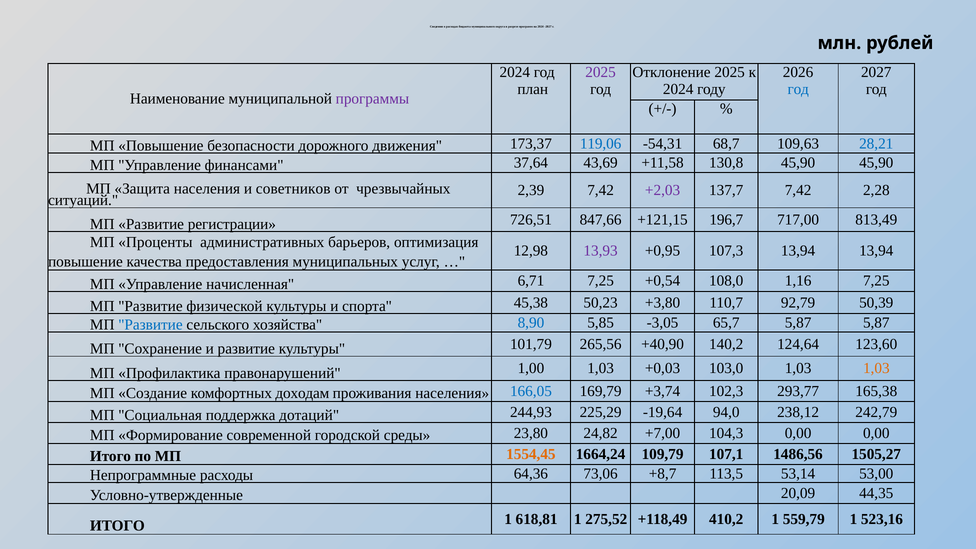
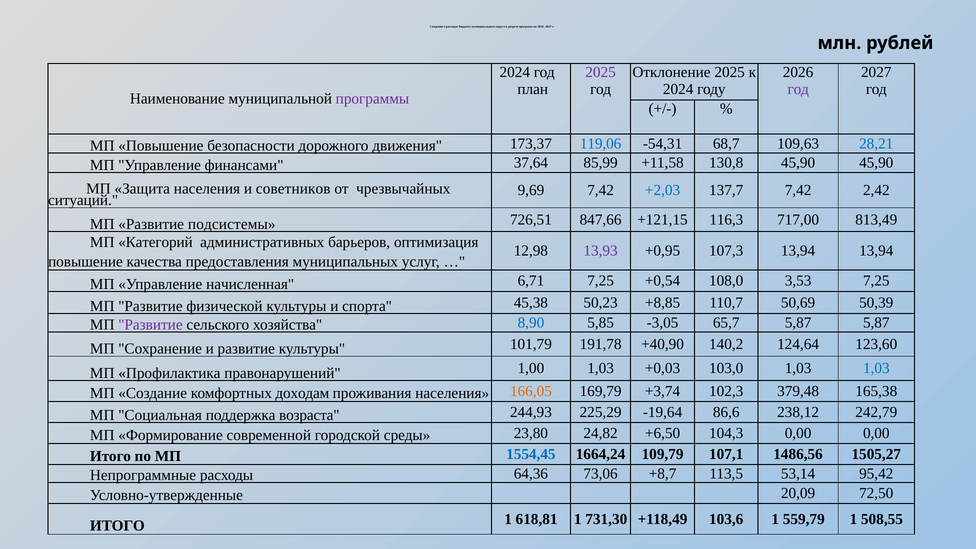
год colour: blue -> purple (798, 89)
43,69: 43,69 -> 85,99 (601, 163)
2,39: 2,39 -> 9,69 (531, 190)
+2,03 colour: purple -> blue (663, 190)
2,28: 2,28 -> 2,42 (876, 190)
регистрации: регистрации -> подсистемы (232, 224)
196,7: 196,7 -> 116,3 (726, 220)
Проценты: Проценты -> Категорий (155, 242)
1,16: 1,16 -> 3,53 (798, 281)
+3,80: +3,80 -> +8,85 (663, 303)
92,79: 92,79 -> 50,69 (798, 303)
Развитие colour: blue -> purple (150, 325)
265,56: 265,56 -> 191,78 (601, 344)
1,03 colour: orange -> blue (876, 368)
166,05 colour: blue -> orange (531, 391)
293,77: 293,77 -> 379,48 (798, 391)
дотаций: дотаций -> возраста (309, 415)
94,0: 94,0 -> 86,6 (726, 412)
+7,00: +7,00 -> +6,50 (663, 433)
1554,45 colour: orange -> blue (531, 454)
53,00: 53,00 -> 95,42 (876, 474)
44,35: 44,35 -> 72,50 (876, 493)
275,52: 275,52 -> 731,30 (606, 519)
410,2: 410,2 -> 103,6 (726, 519)
523,16: 523,16 -> 508,55 (882, 519)
